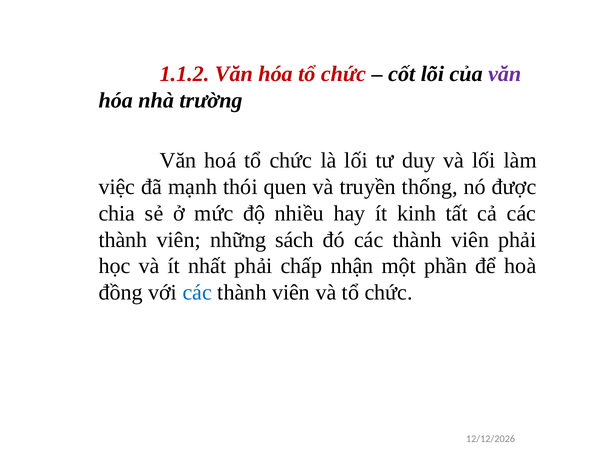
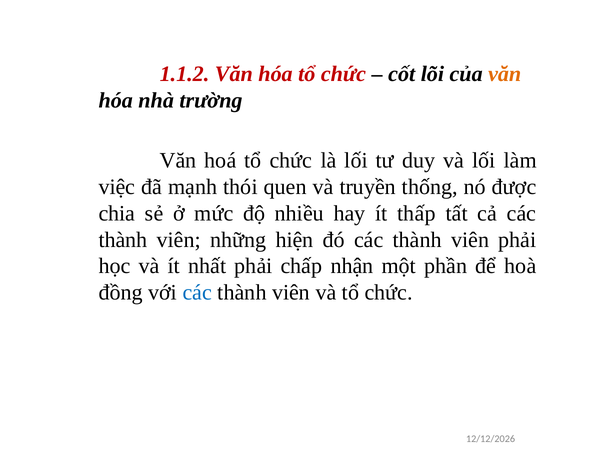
văn colour: purple -> orange (505, 74)
kinh: kinh -> thấp (416, 213)
sách: sách -> hiện (294, 240)
